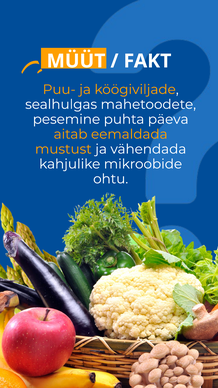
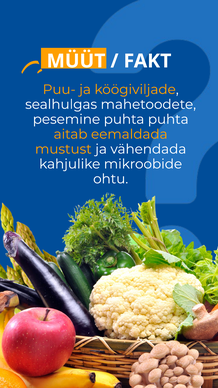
puhta päeva: päeva -> puhta (168, 119)
